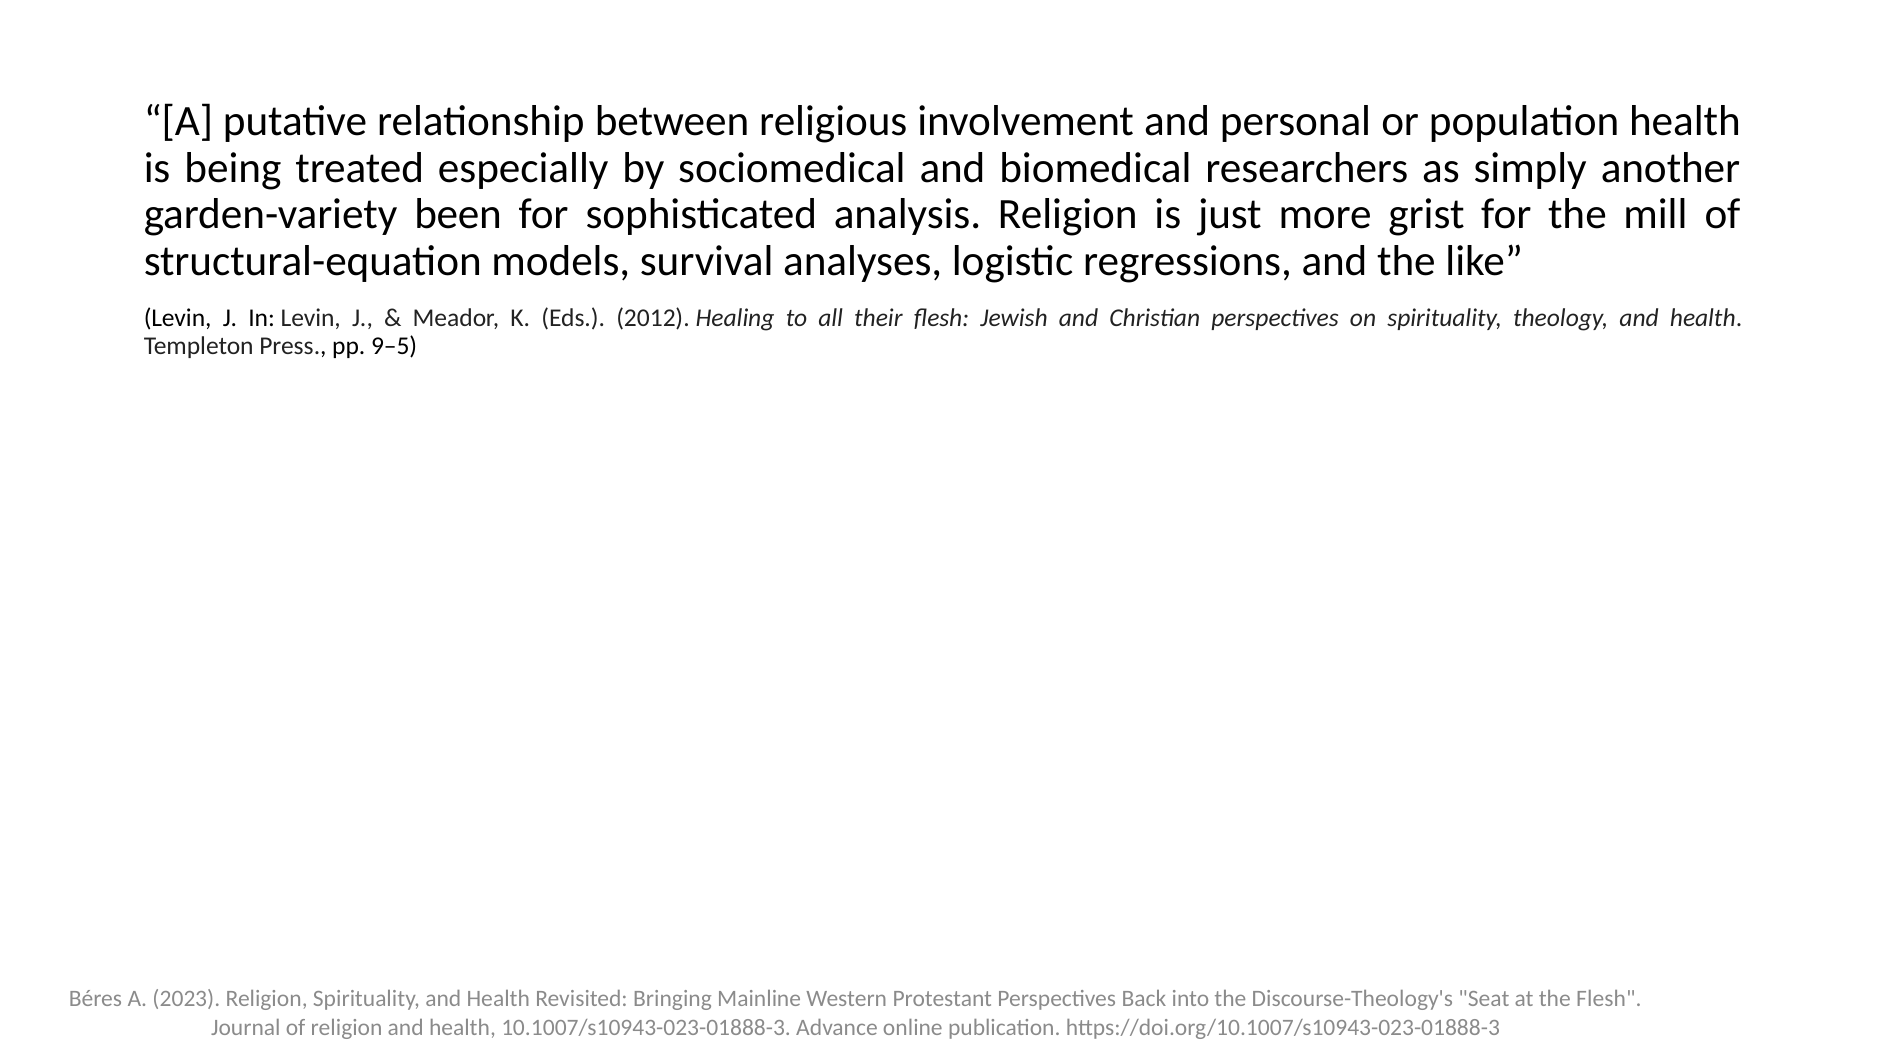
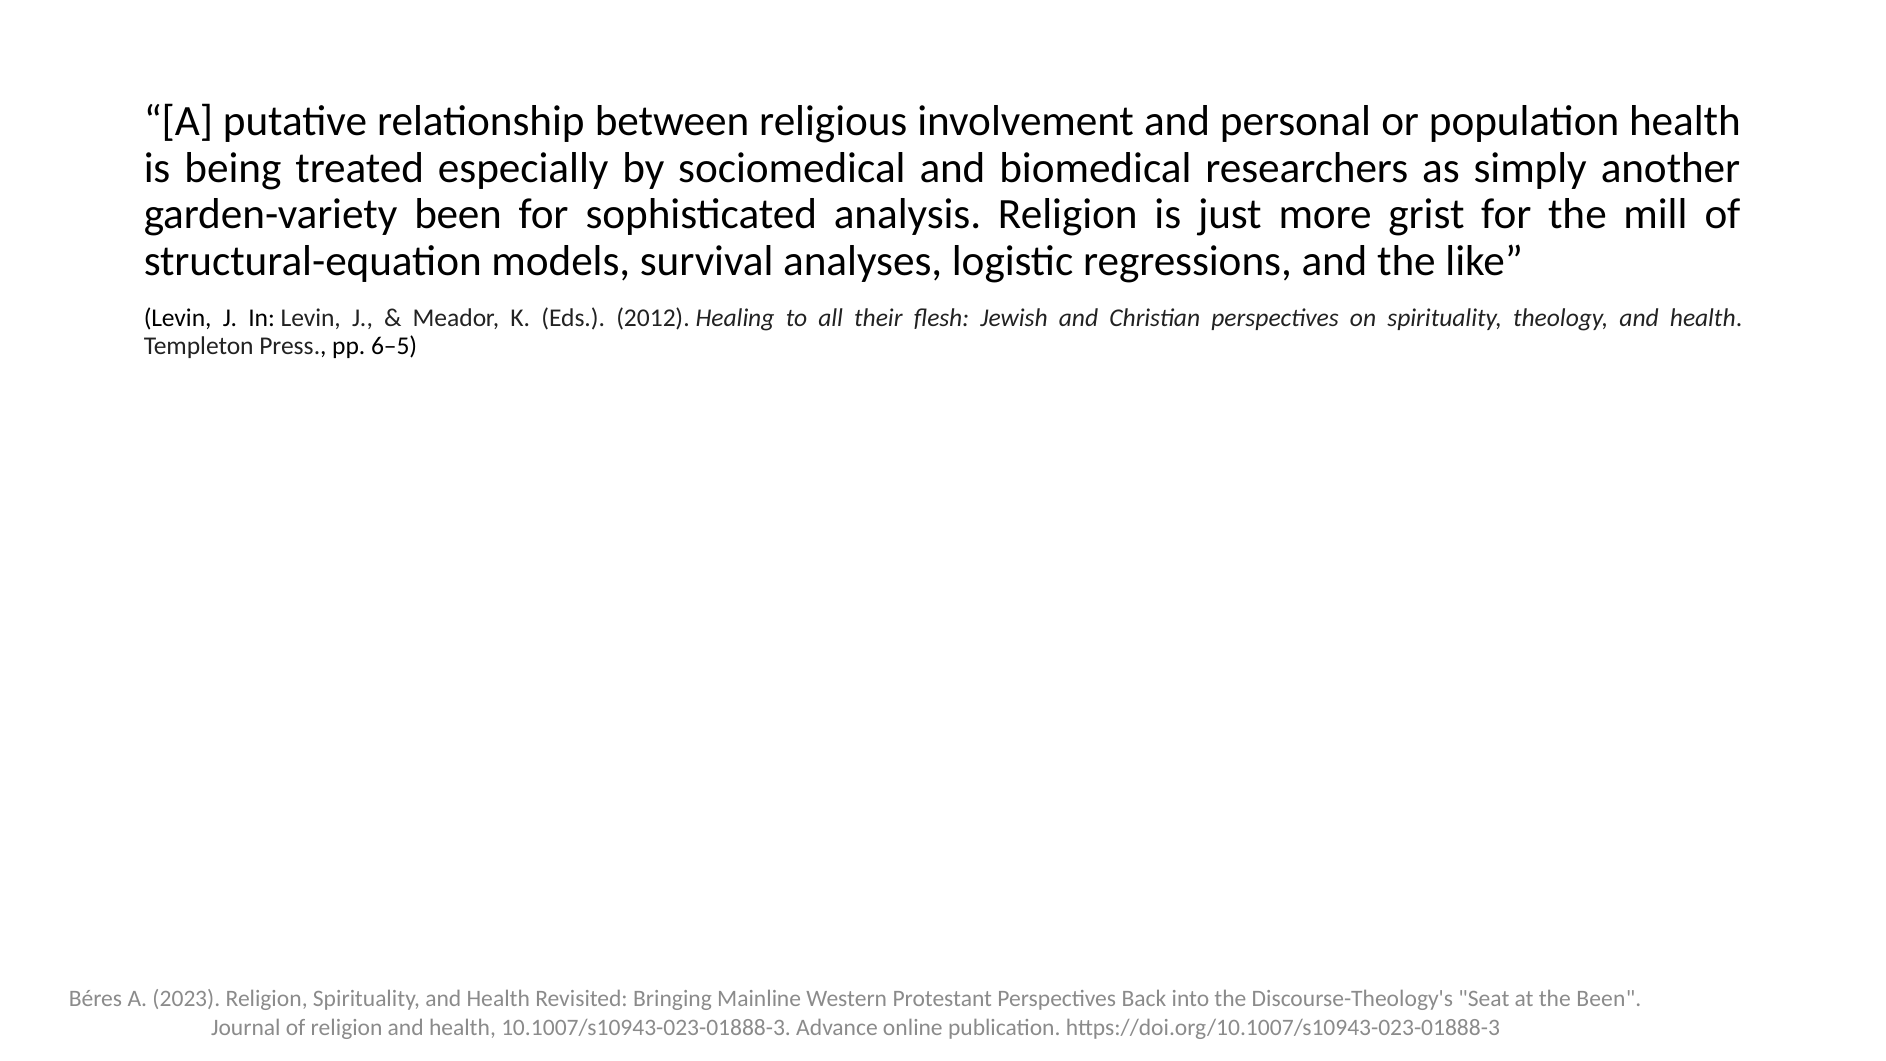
9–5: 9–5 -> 6–5 (394, 346)
the Flesh: Flesh -> Been (1609, 999)
